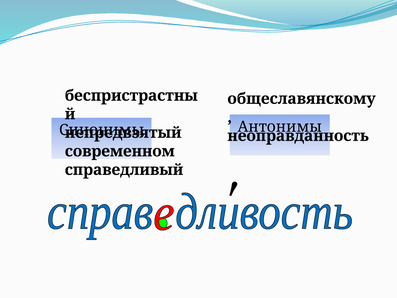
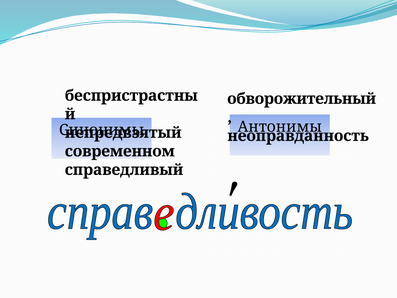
общеславянскому: общеславянскому -> обворожительный (302, 99)
